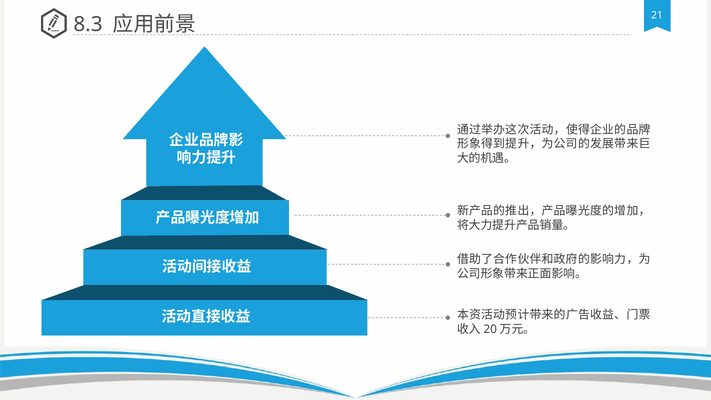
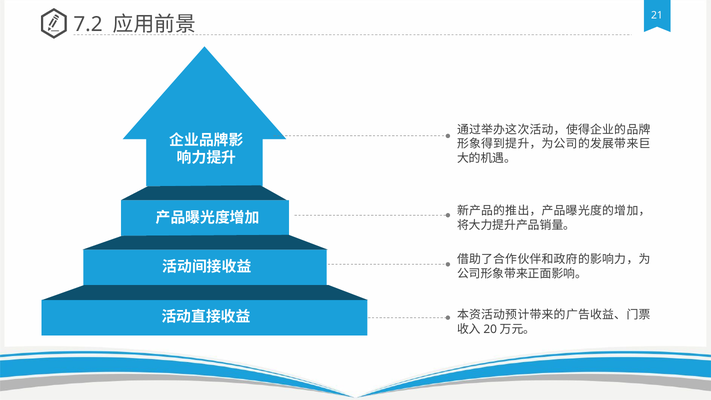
8.3: 8.3 -> 7.2 (88, 25)
